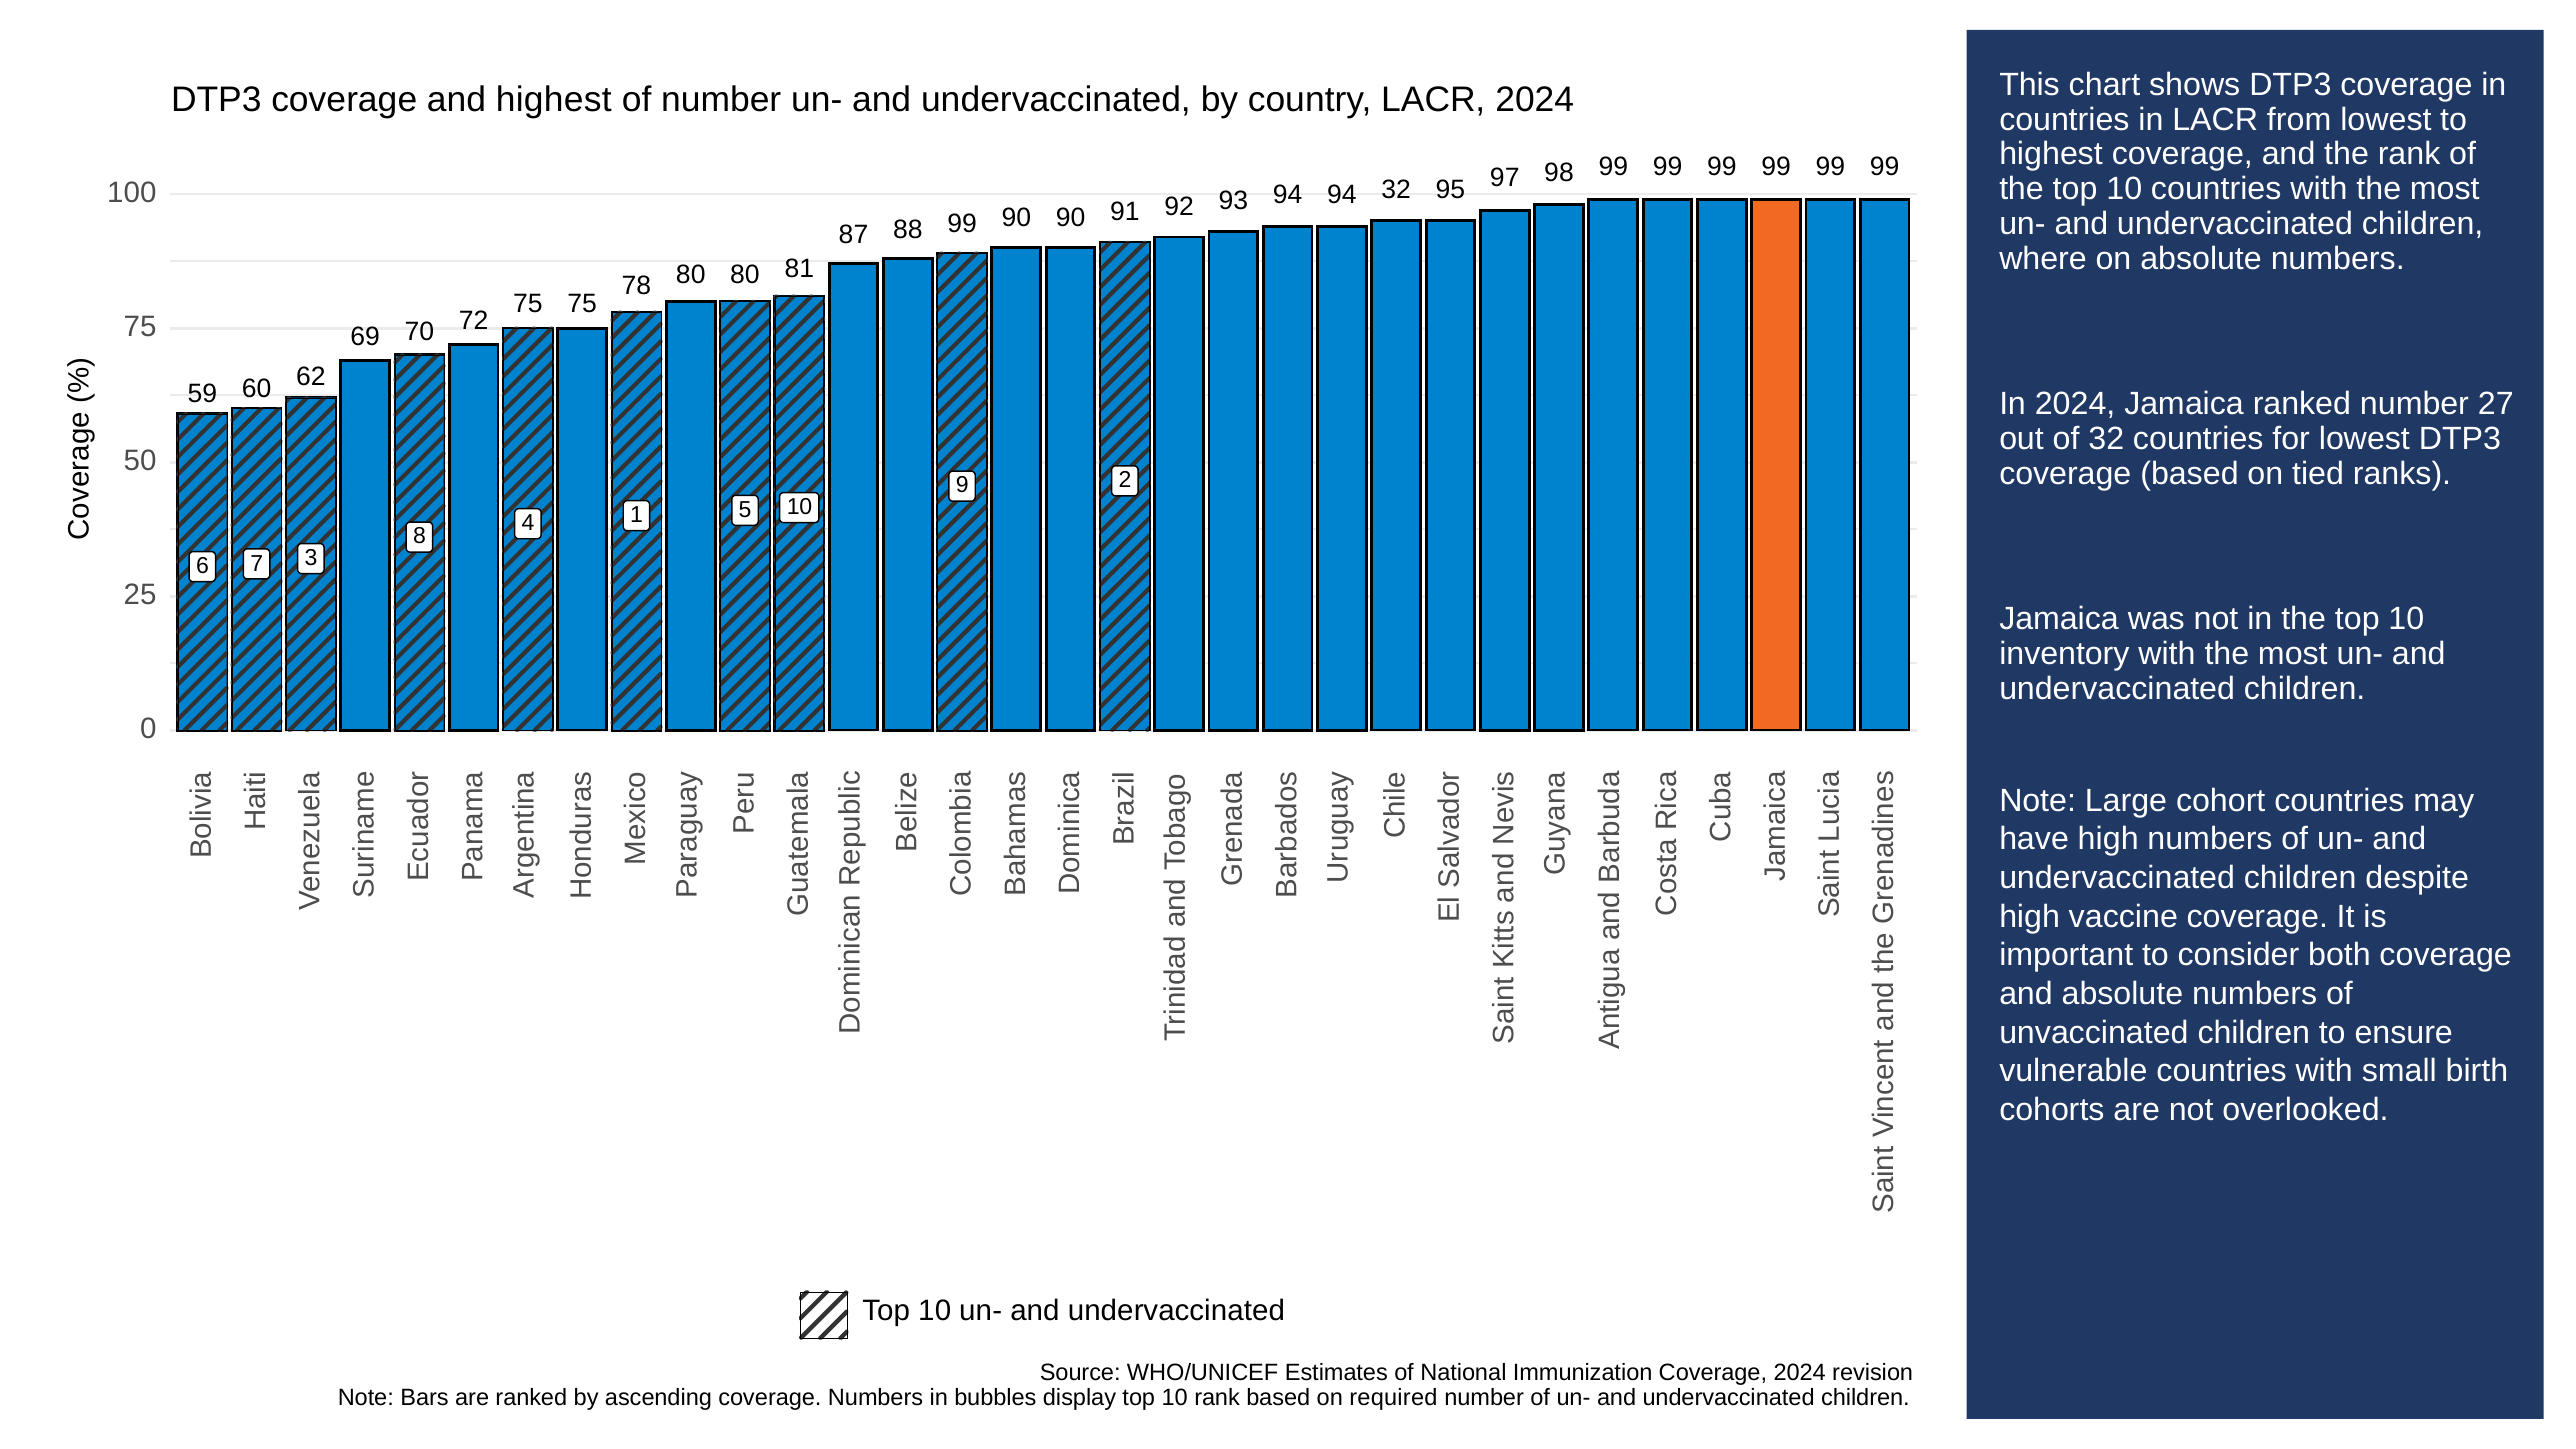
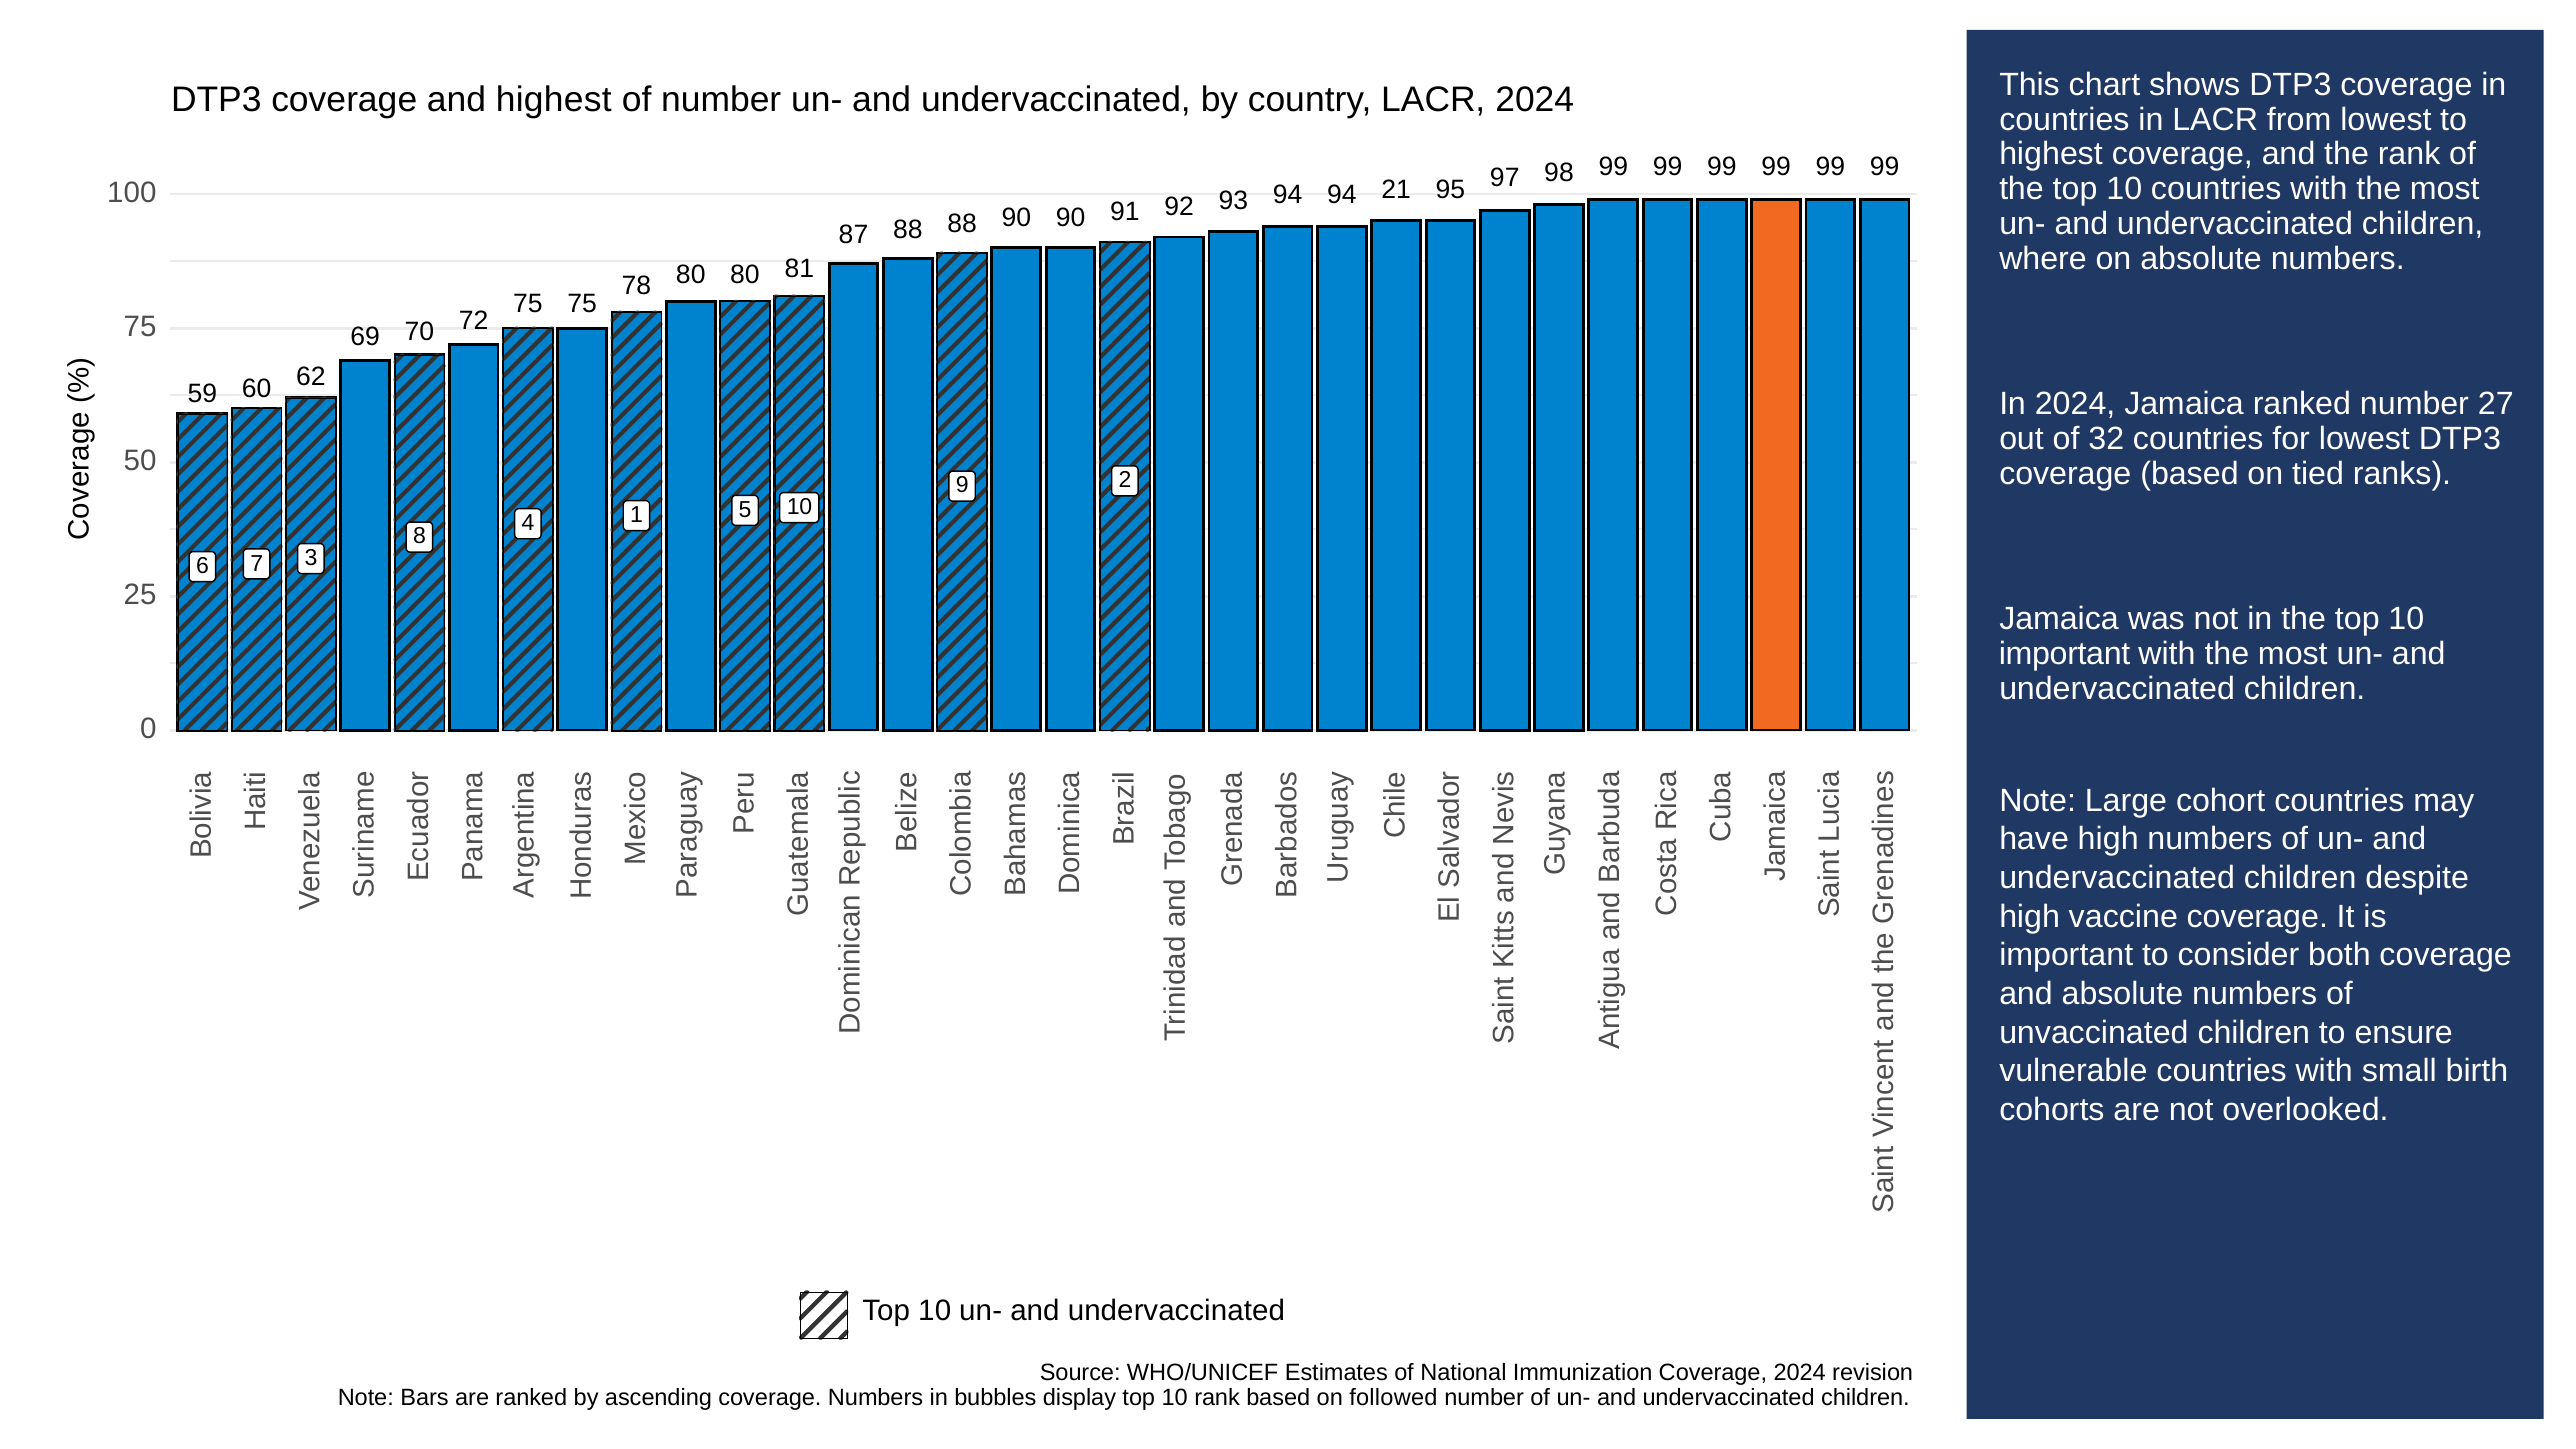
94 32: 32 -> 21 (1396, 189)
88 99: 99 -> 88 (962, 224)
inventory: inventory -> important (2065, 654)
required: required -> followed (1393, 1398)
